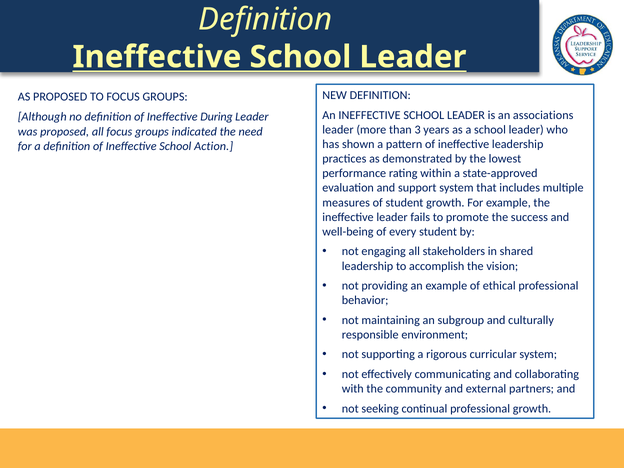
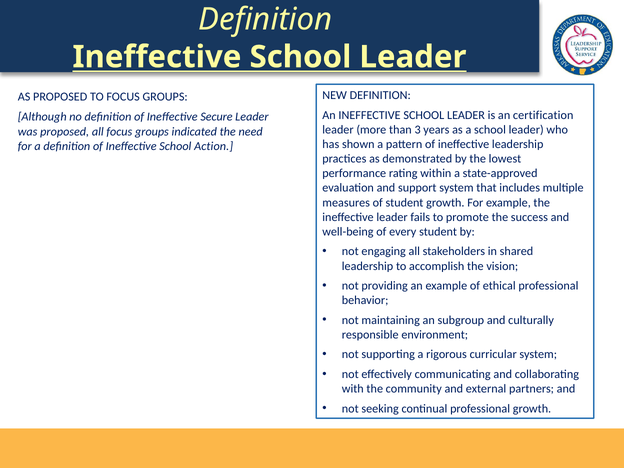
associations: associations -> certification (543, 115)
During: During -> Secure (217, 117)
